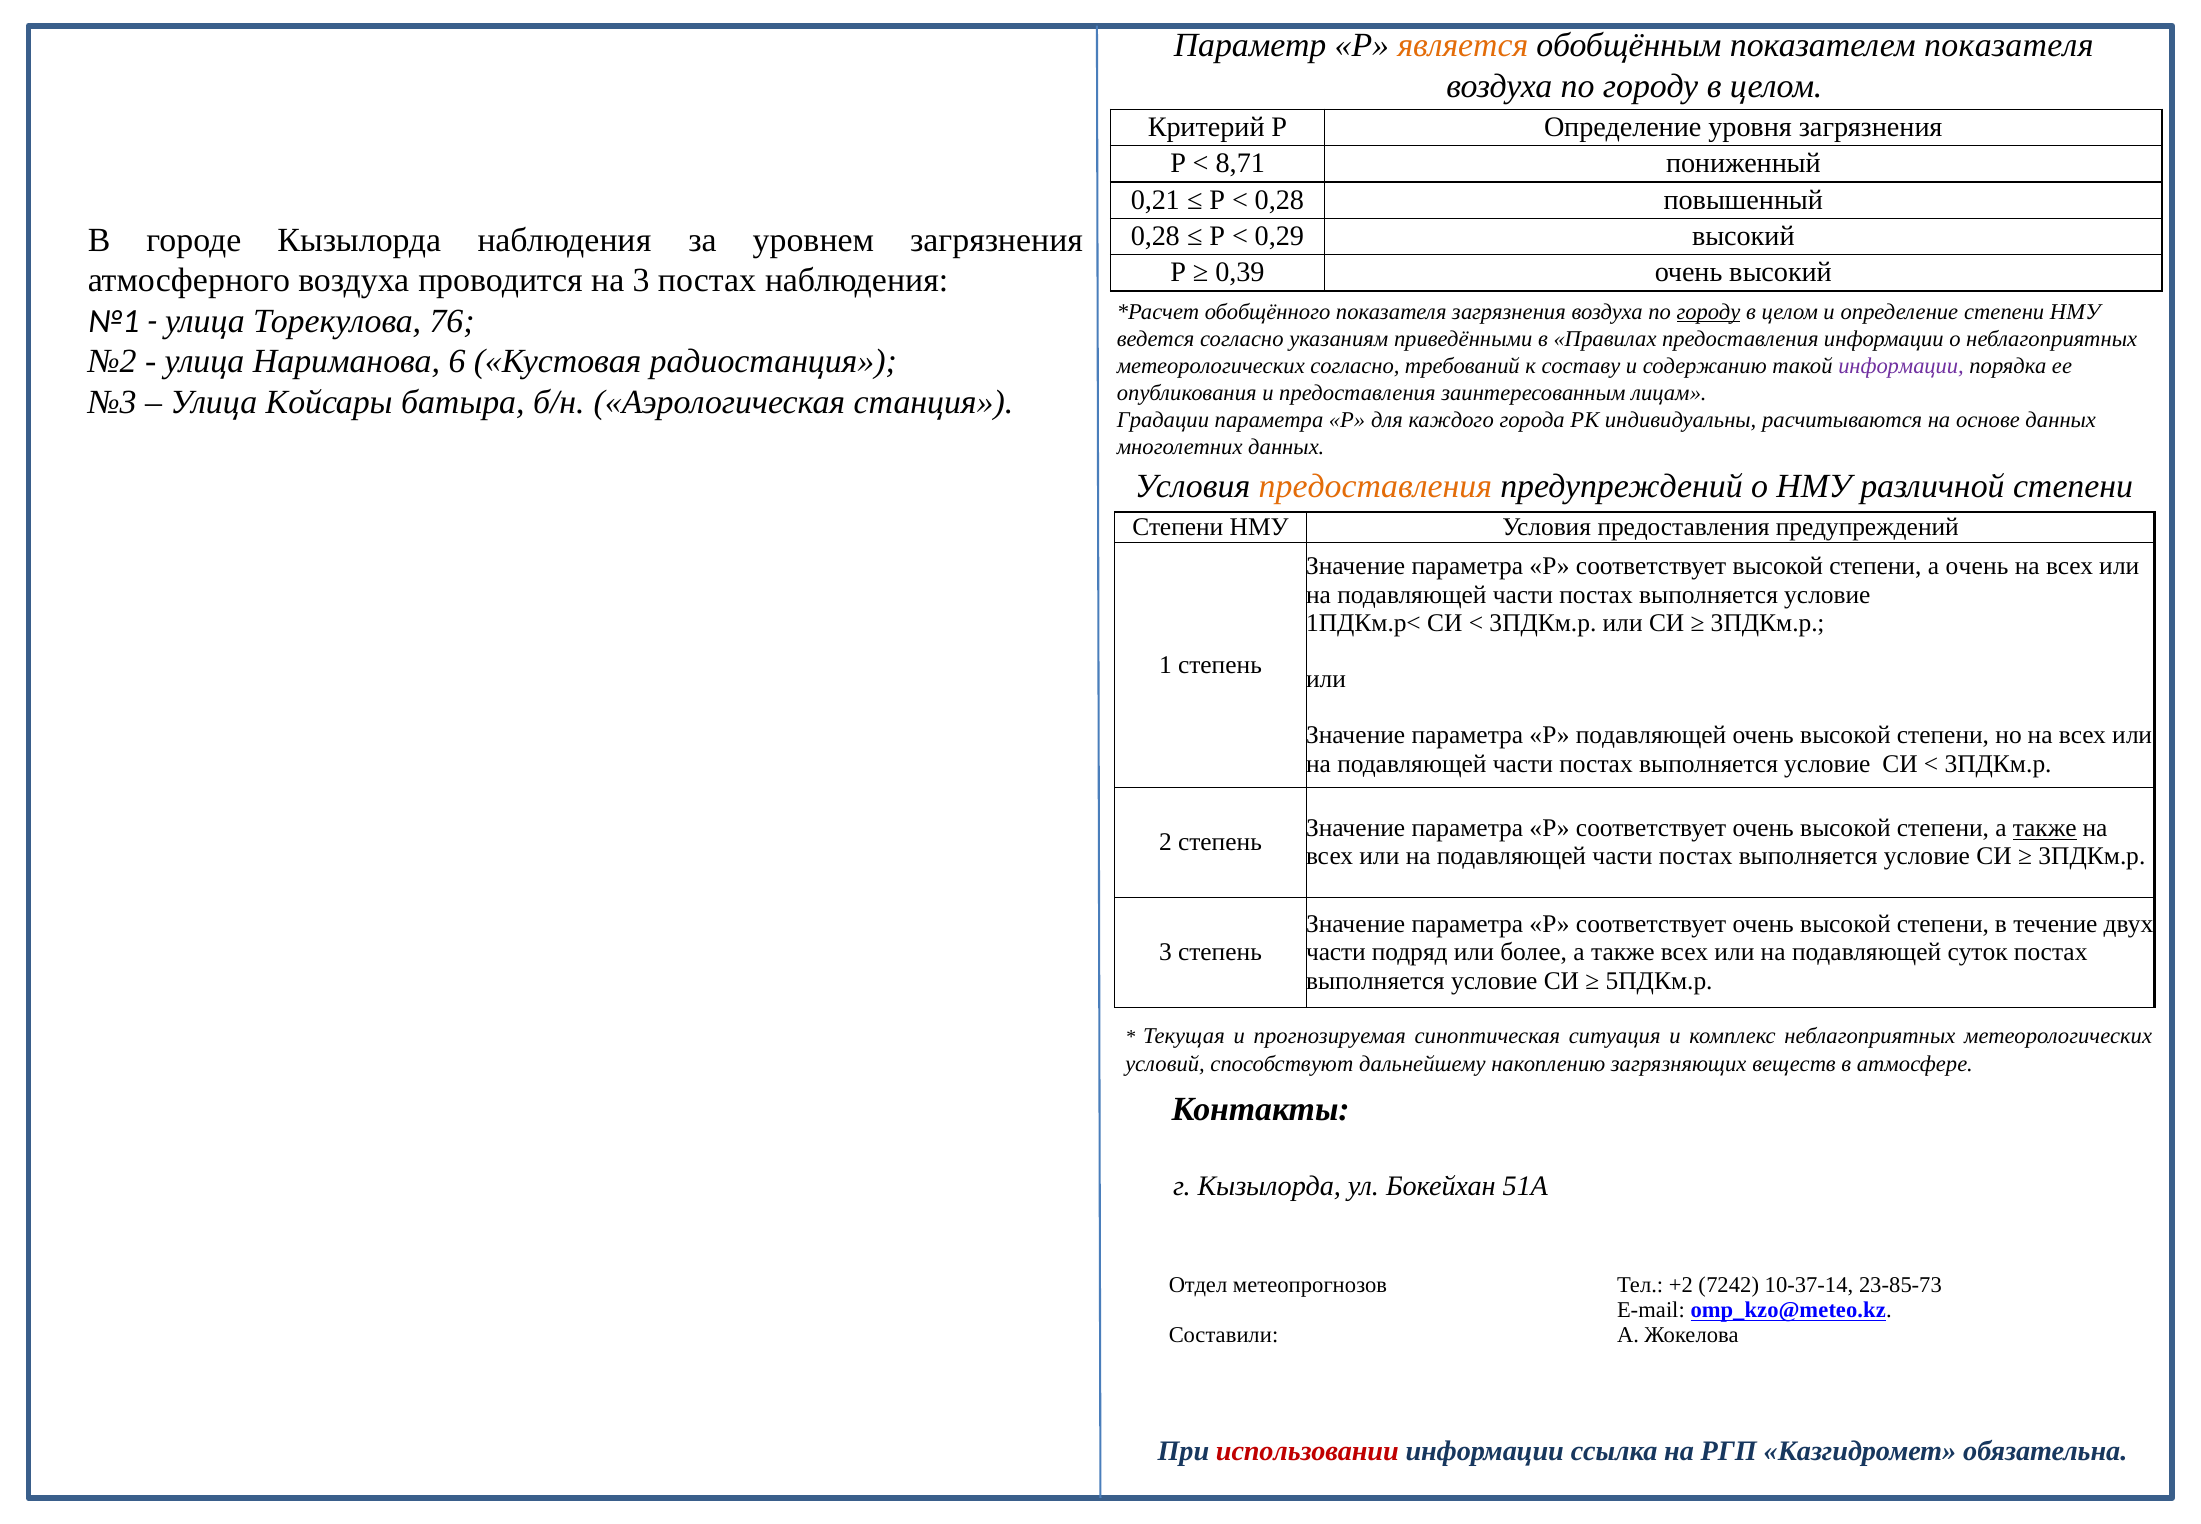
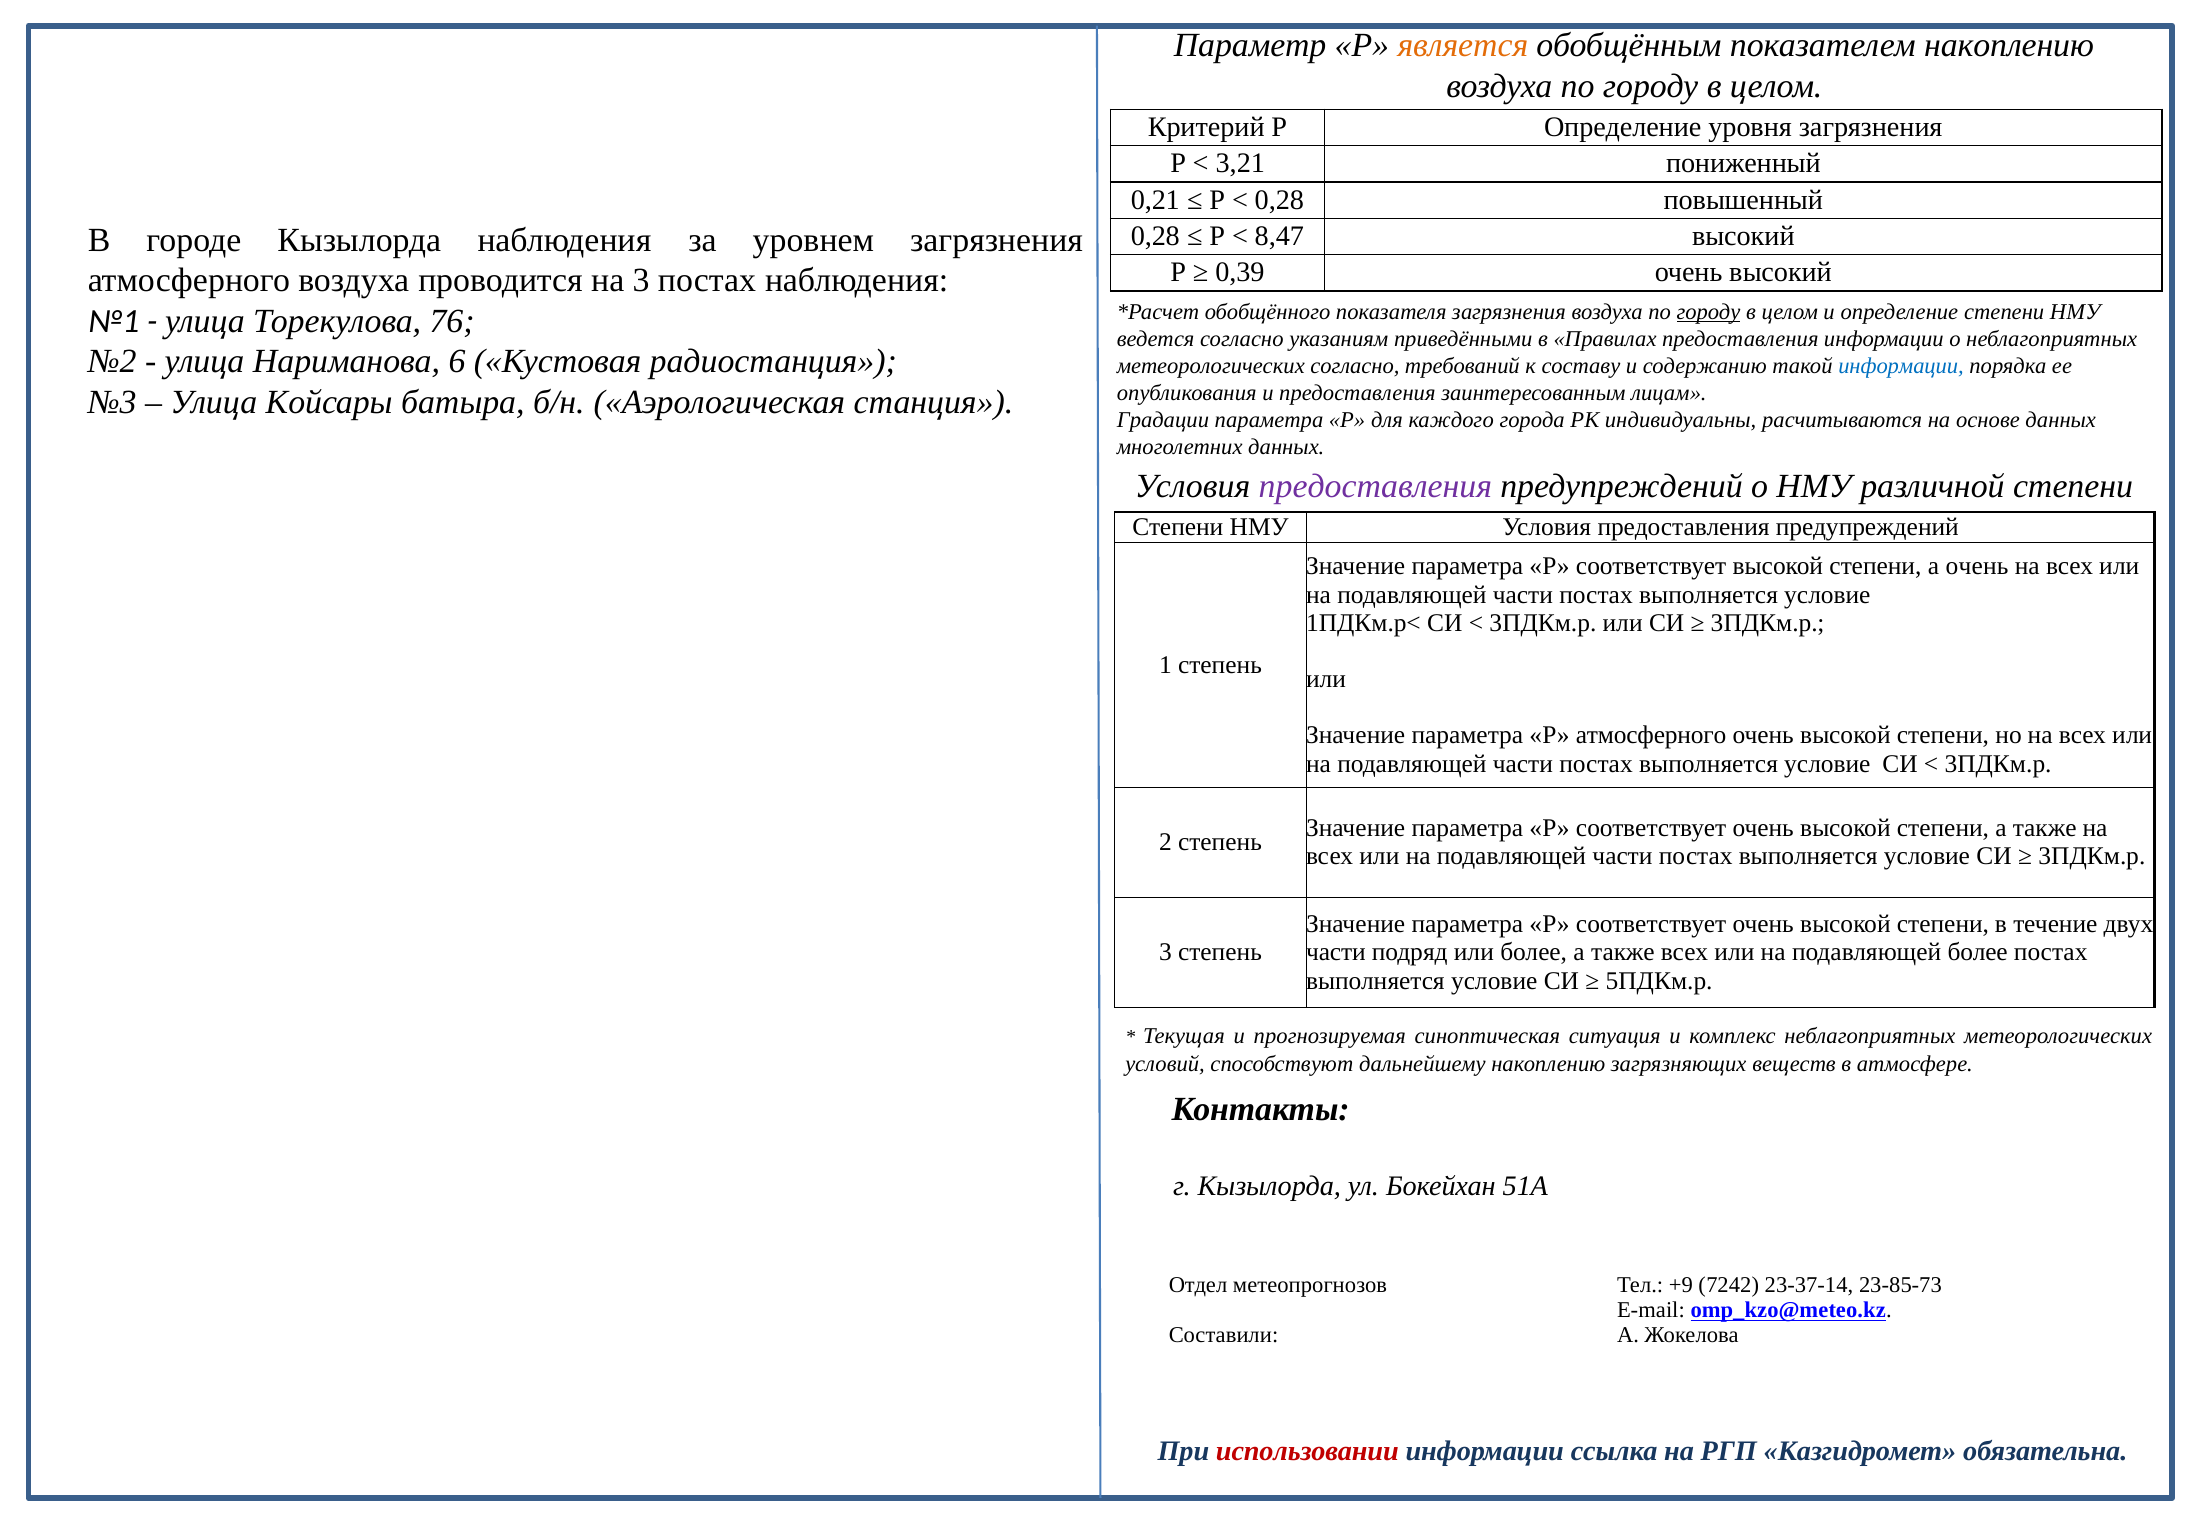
показателем показателя: показателя -> накоплению (2009, 46)
8,71: 8,71 -> 3,21 (1240, 163)
0,29: 0,29 -> 8,47 (1279, 236)
информации colour: purple -> blue (1901, 366)
предоставления colour: orange -> purple (1375, 486)
Р подавляющей: подавляющей -> атмосферного (1651, 735)
также underline: present -> none (2045, 828)
подавляющей суток: суток -> более (1978, 952)
+2: +2 -> +9 (1681, 1285)
10-37-14: 10-37-14 -> 23-37-14 (1809, 1285)
